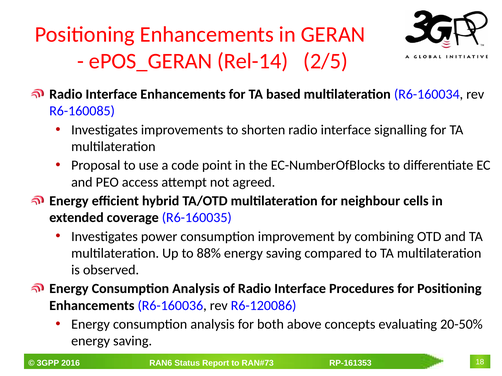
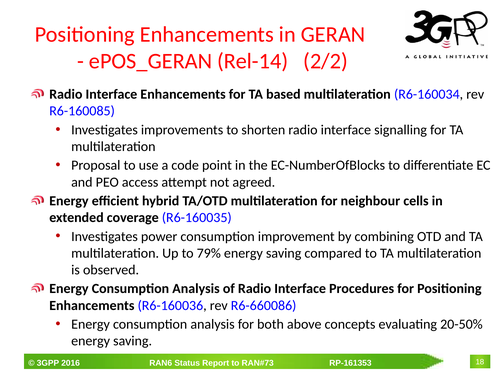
2/5: 2/5 -> 2/2 (326, 61)
88%: 88% -> 79% (209, 254)
R6-120086: R6-120086 -> R6-660086 (264, 306)
